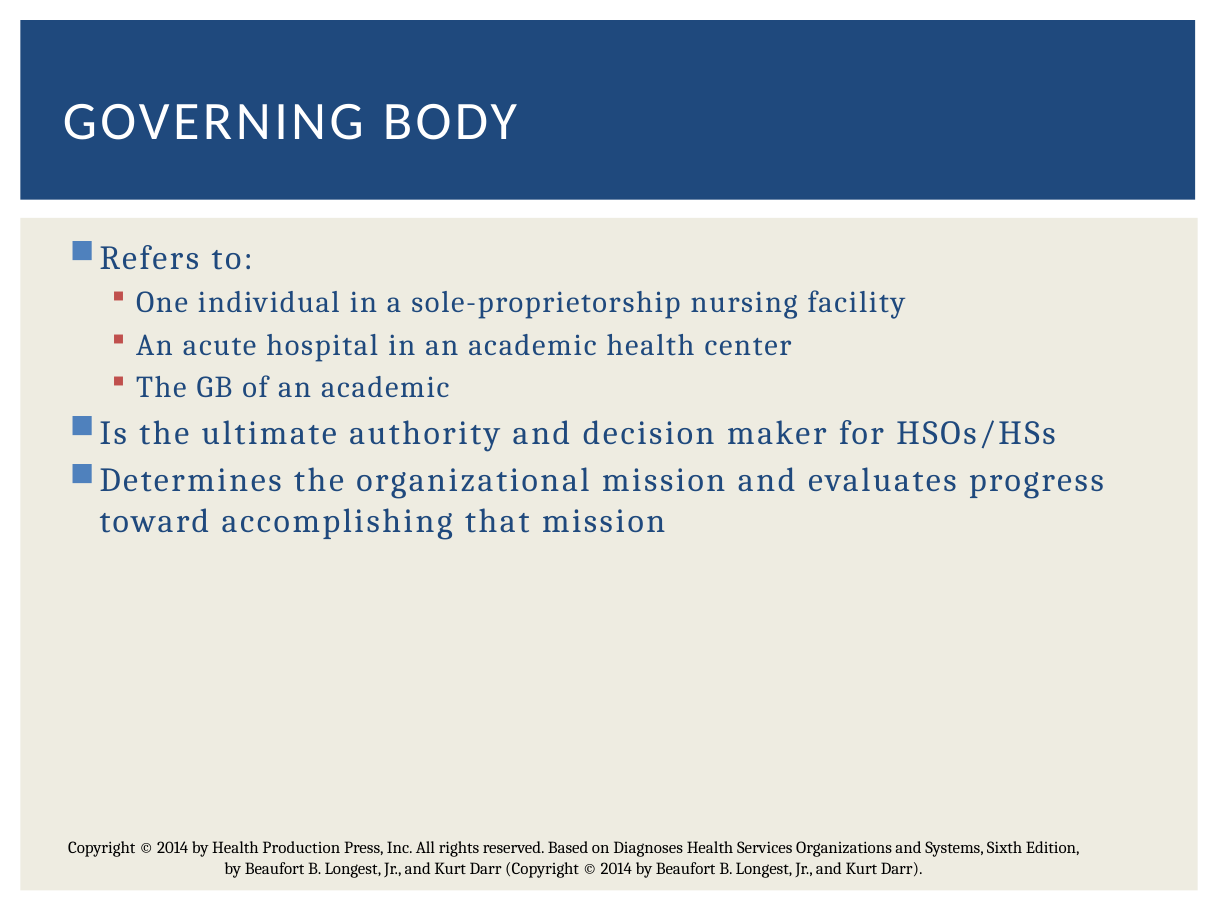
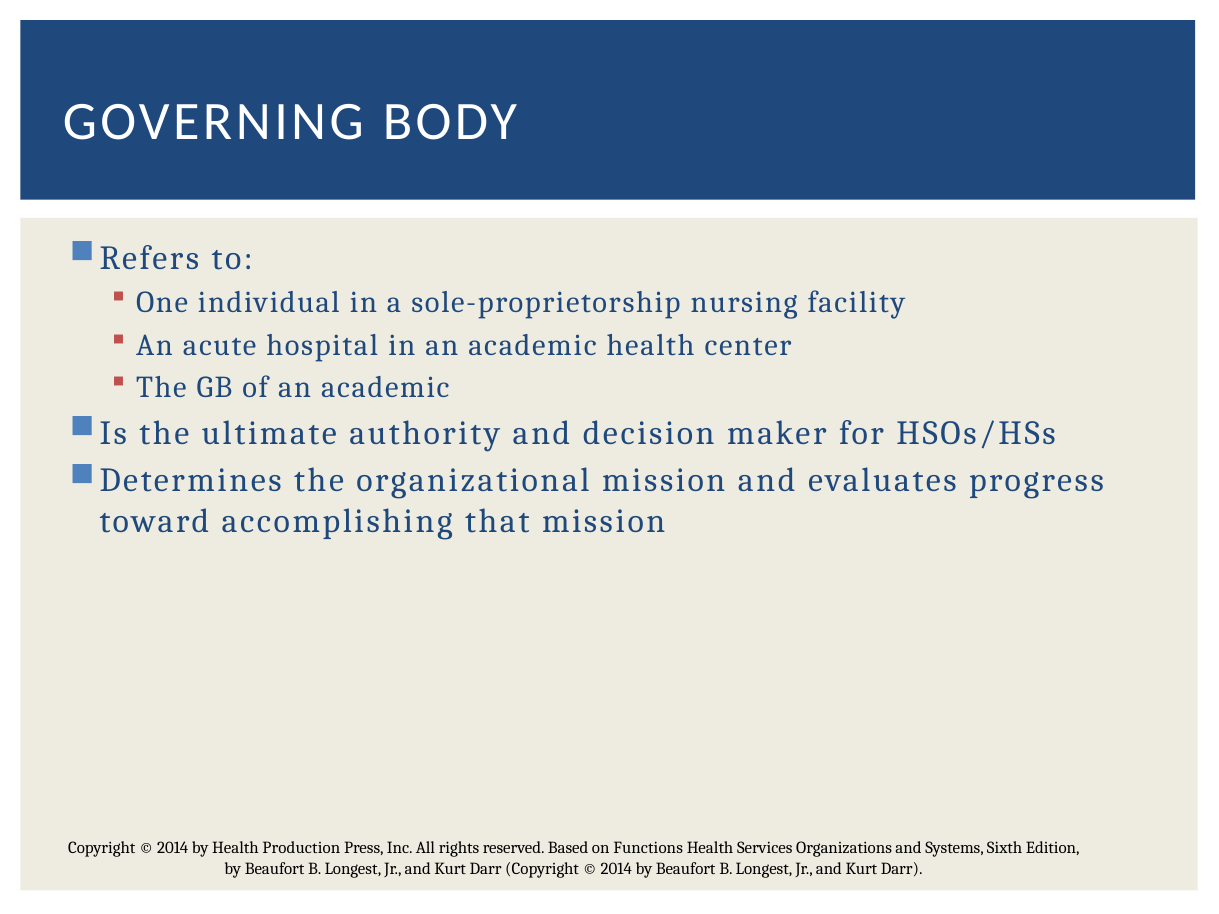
Diagnoses: Diagnoses -> Functions (648, 849)
